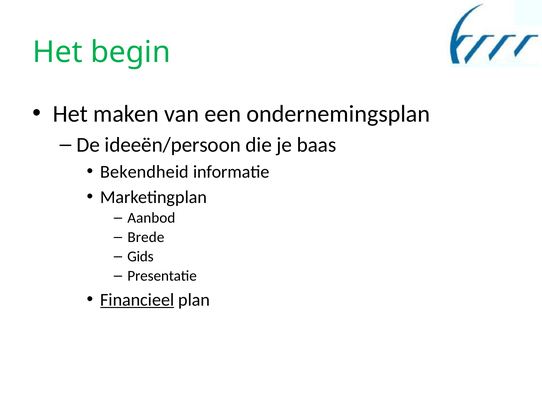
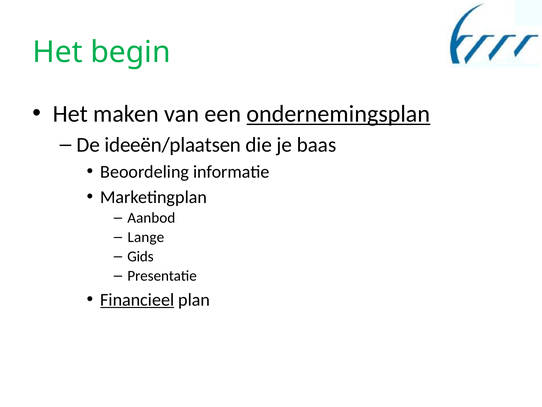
ondernemingsplan underline: none -> present (338, 114)
ideeën/persoon: ideeën/persoon -> ideeën/plaatsen (173, 145)
Bekendheid: Bekendheid -> Beoordeling (145, 172)
Brede: Brede -> Lange (146, 237)
